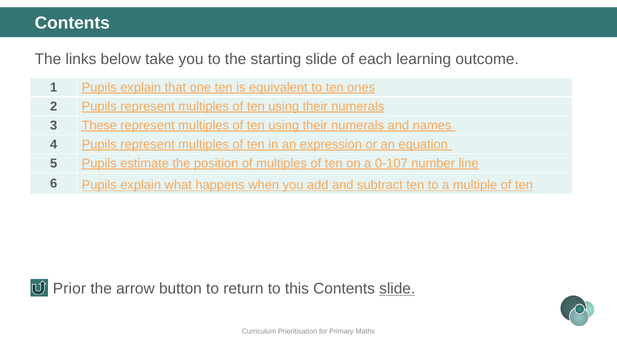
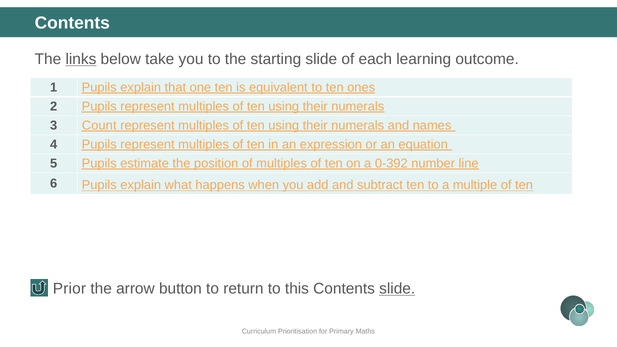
links underline: none -> present (81, 59)
These: These -> Count (99, 125)
0-107: 0-107 -> 0-392 (391, 163)
